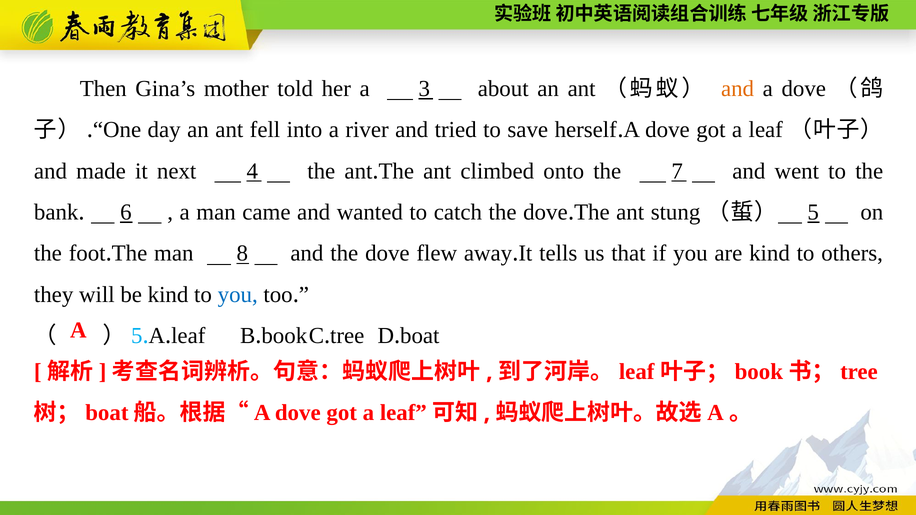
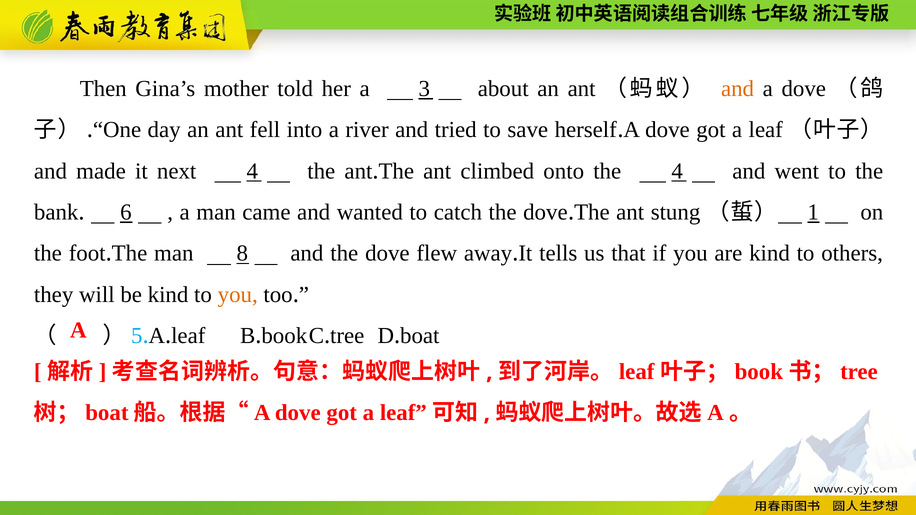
the 7: 7 -> 4 (677, 171)
5: 5 -> 1 (813, 212)
you colour: blue -> orange (238, 295)
